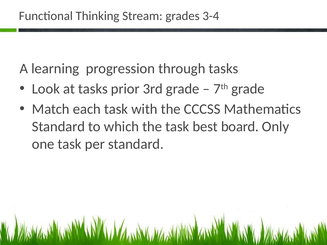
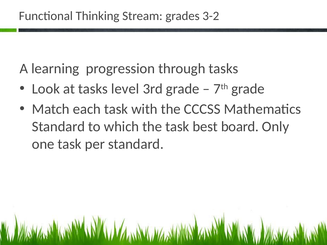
3-4: 3-4 -> 3-2 (211, 16)
prior: prior -> level (125, 89)
